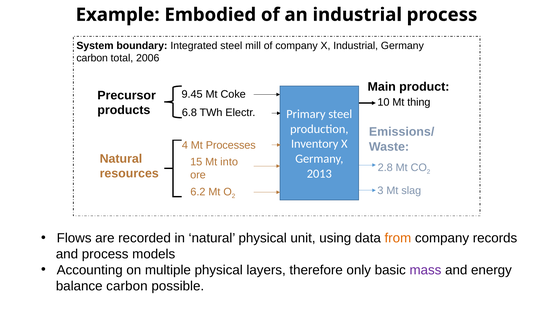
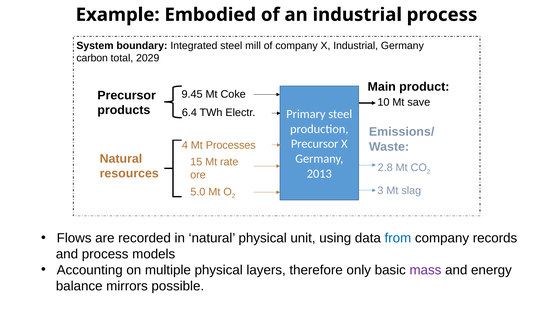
2006: 2006 -> 2029 (148, 58)
thing: thing -> save (419, 102)
6.8: 6.8 -> 6.4 (189, 113)
Inventory: Inventory -> Precursor (315, 144)
into: into -> rate (229, 162)
6.2: 6.2 -> 5.0 (198, 192)
from colour: orange -> blue (398, 238)
balance carbon: carbon -> mirrors (127, 286)
